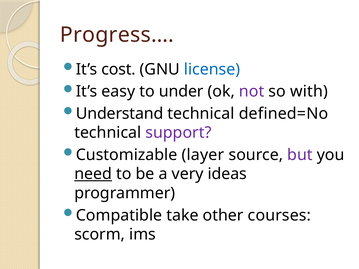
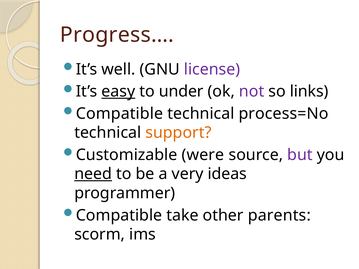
cost: cost -> well (118, 69)
license colour: blue -> purple (212, 69)
easy underline: none -> present (118, 91)
with: with -> links (309, 91)
Understand: Understand -> Compatible (119, 114)
defined=No: defined=No -> process=No (284, 114)
support colour: purple -> orange (178, 133)
layer: layer -> were (203, 155)
courses: courses -> parents (279, 215)
